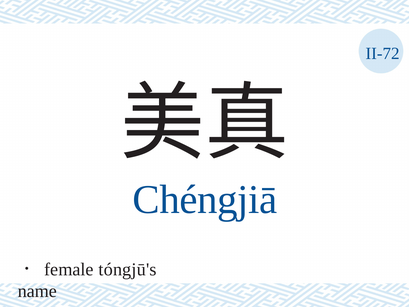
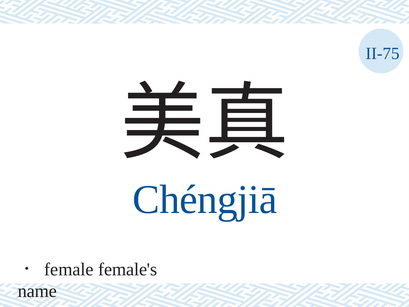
II-72: II-72 -> II-75 (383, 54)
tóngjū's: tóngjū's -> female's (128, 269)
